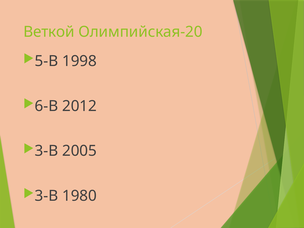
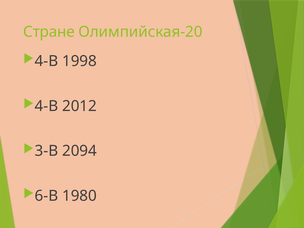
Веткой: Веткой -> Стране (49, 32)
5-В: 5-В -> 4-В (46, 61)
6-В: 6-В -> 4-В (46, 106)
2005: 2005 -> 2094 (79, 151)
3-В: 3-В -> 6-В (46, 196)
